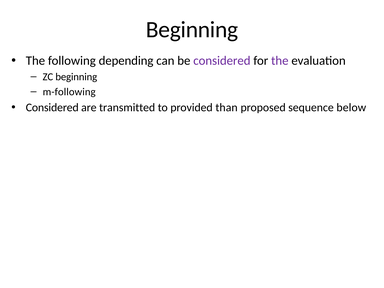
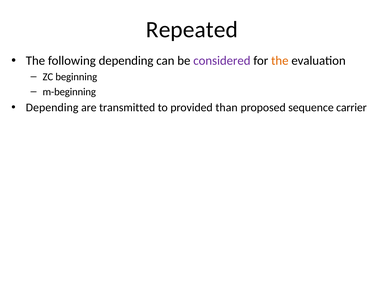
Beginning: Beginning -> Repeated (192, 30)
the colour: purple -> orange (280, 61)
m-following: m-following -> m-beginning (69, 92)
Considered: Considered -> Depending (52, 108)
below: below -> carrier (351, 108)
